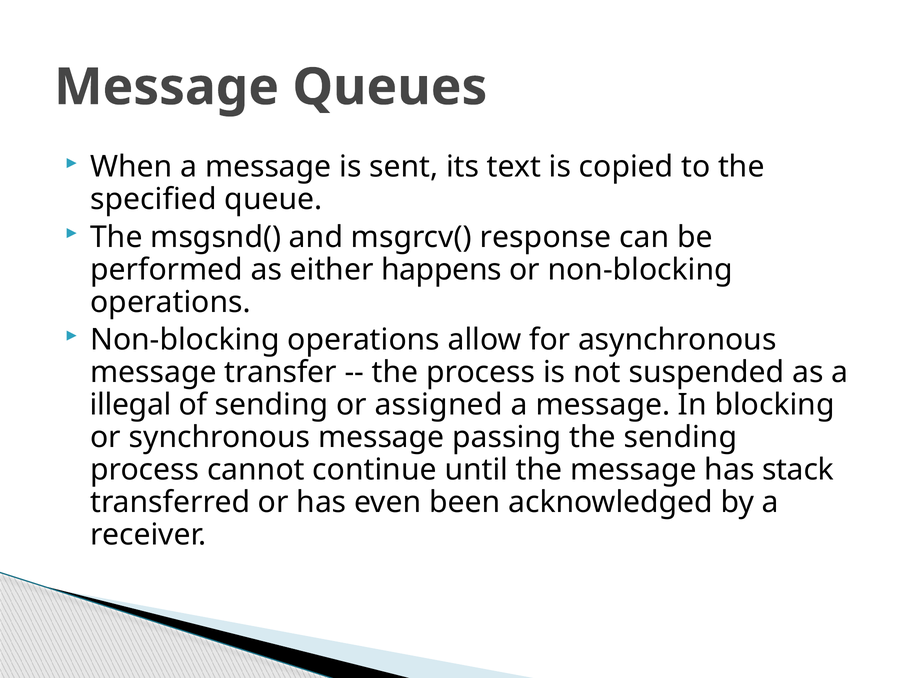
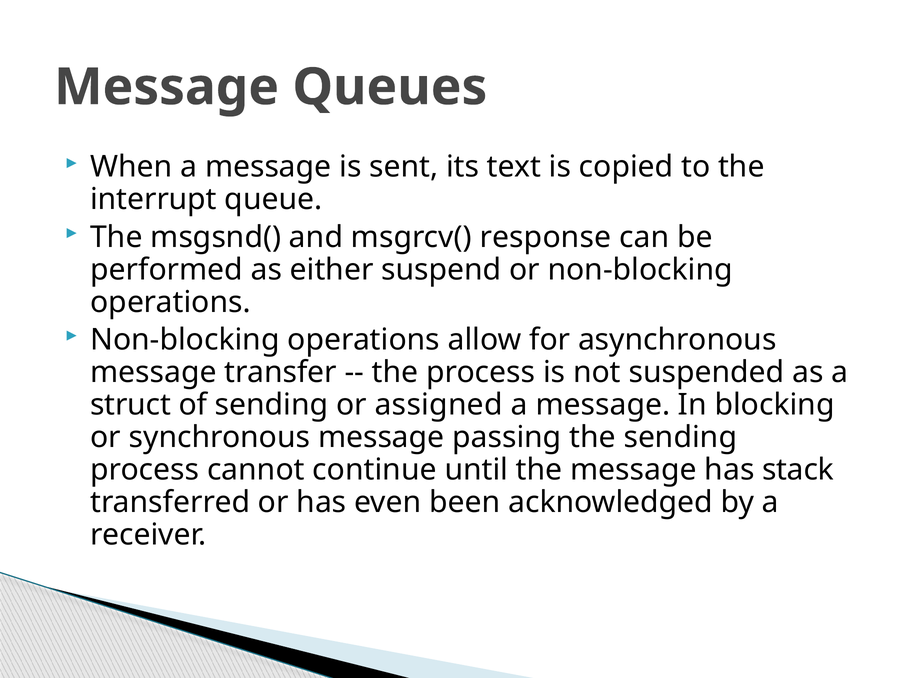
specified: specified -> interrupt (153, 200)
happens: happens -> suspend (441, 270)
illegal: illegal -> struct (131, 405)
